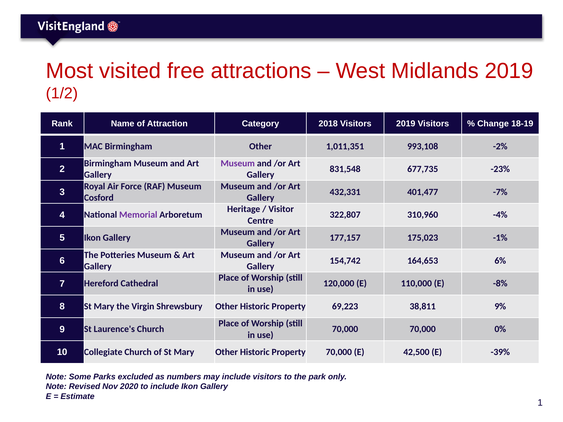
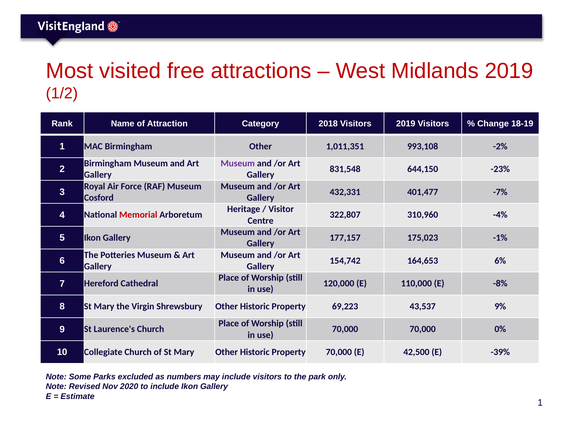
677,735: 677,735 -> 644,150 (423, 169)
Memorial colour: purple -> red (138, 215)
38,811: 38,811 -> 43,537 (423, 307)
